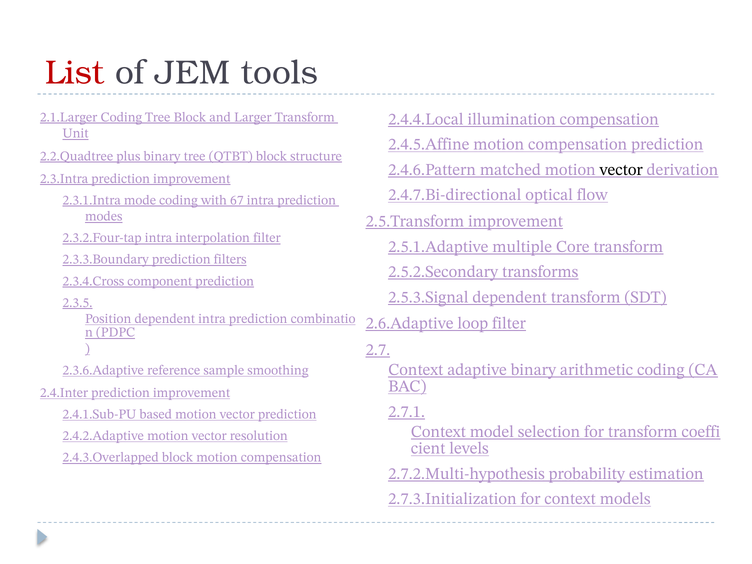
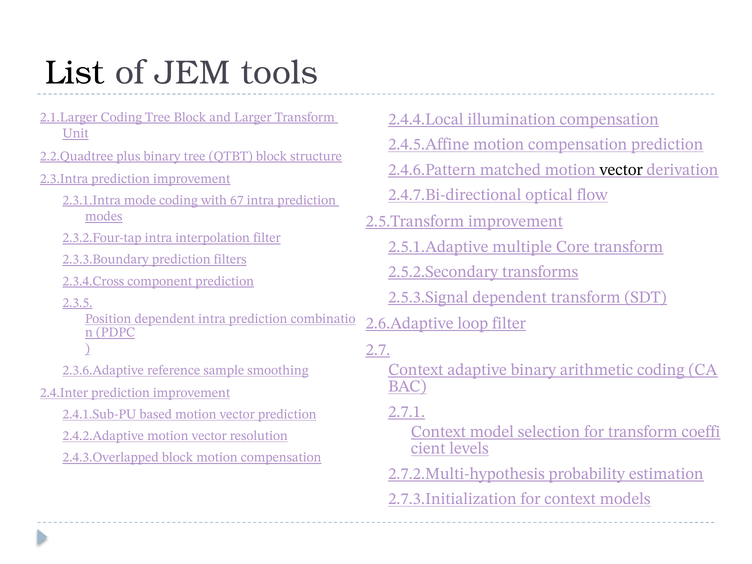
List colour: red -> black (75, 73)
